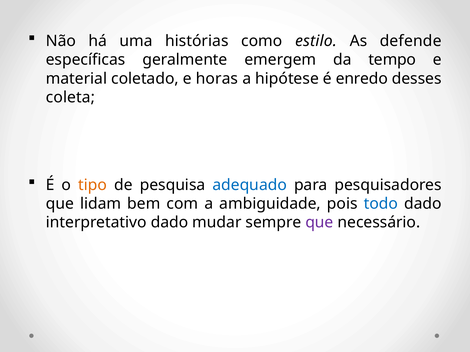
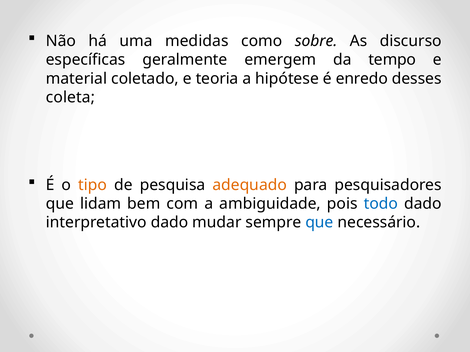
histórias: histórias -> medidas (197, 41)
estilo: estilo -> sobre (316, 41)
defende: defende -> discurso (411, 41)
horas: horas -> teoria (217, 79)
adequado colour: blue -> orange (250, 185)
que colour: purple -> blue (319, 223)
